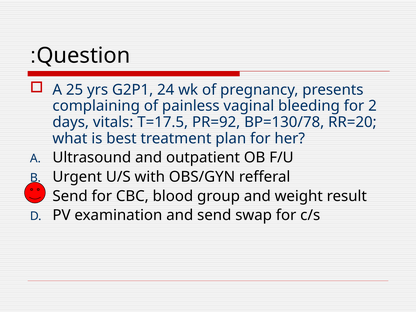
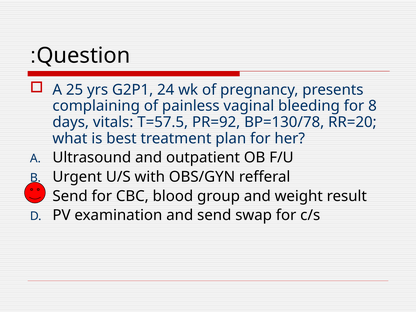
2: 2 -> 8 (372, 106)
T=17.5: T=17.5 -> T=57.5 (163, 122)
